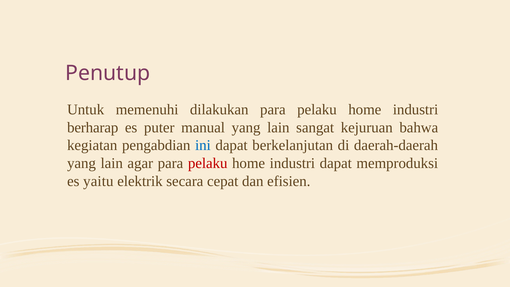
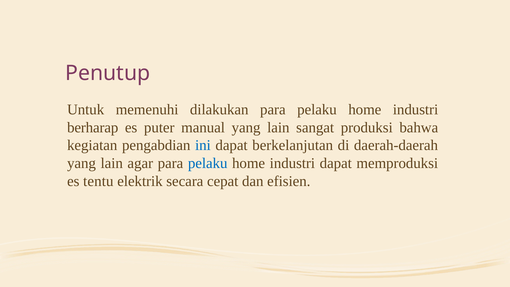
kejuruan: kejuruan -> produksi (367, 127)
pelaku colour: red -> blue (208, 163)
yaitu: yaitu -> tentu (98, 181)
